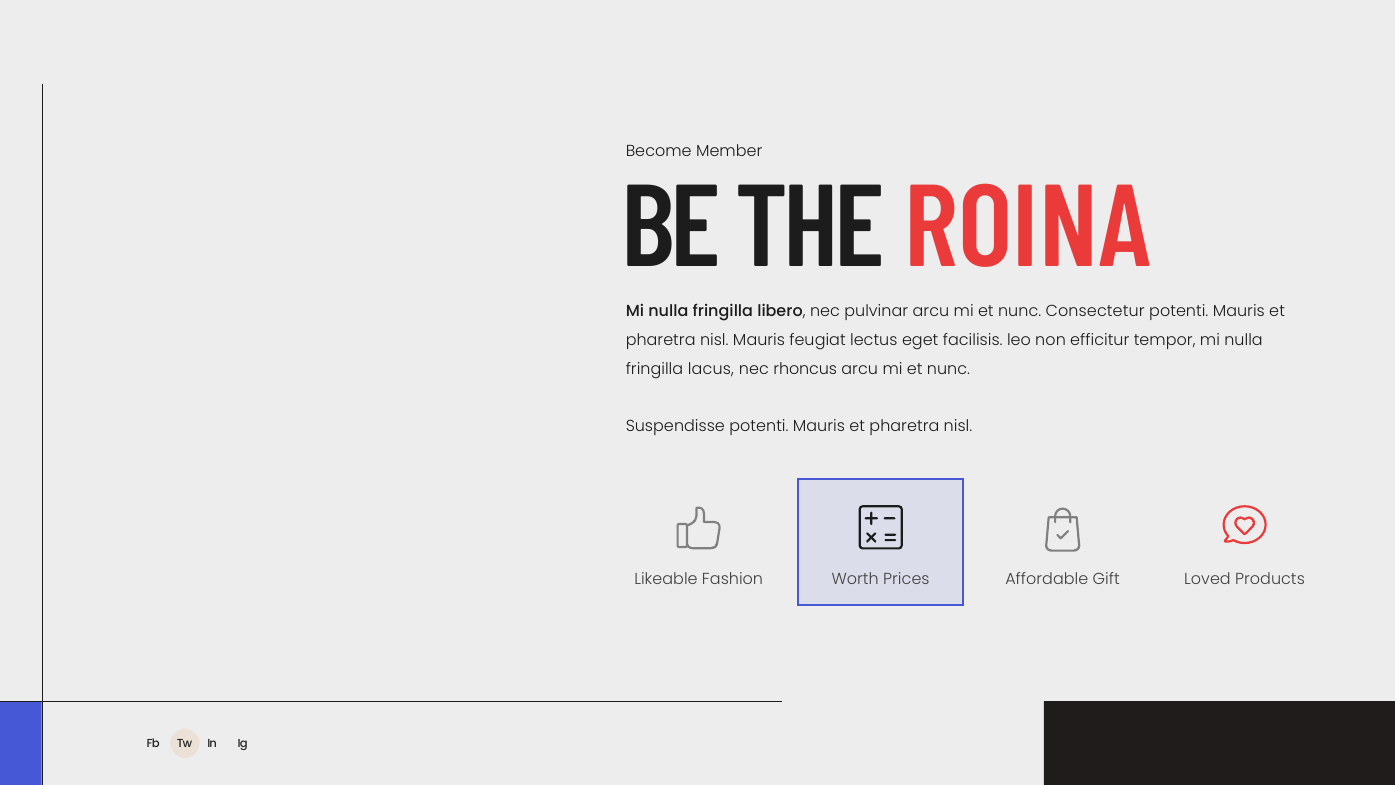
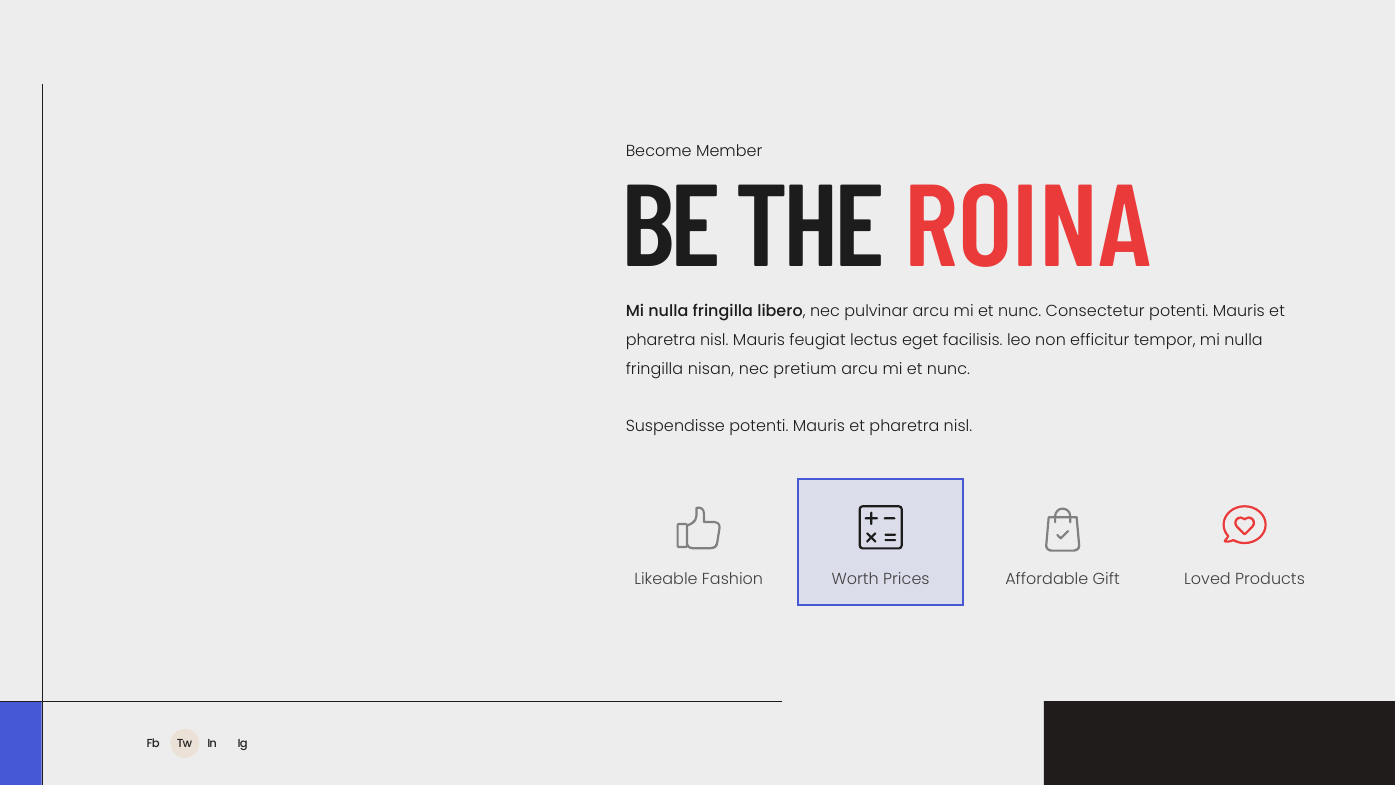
lacus: lacus -> nisan (711, 369)
rhoncus: rhoncus -> pretium (805, 369)
